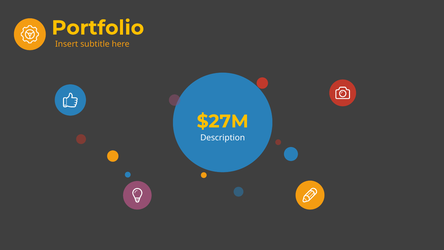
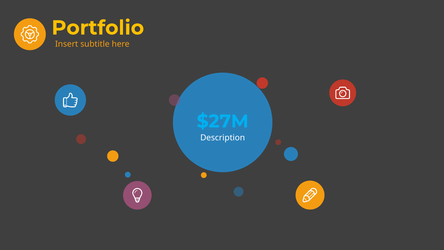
$27M colour: yellow -> light blue (223, 121)
